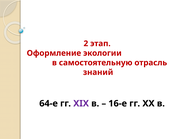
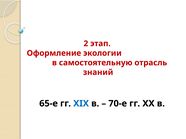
64-е: 64-е -> 65-е (49, 104)
XIX colour: purple -> blue (81, 104)
16-е: 16-е -> 70-е (118, 104)
